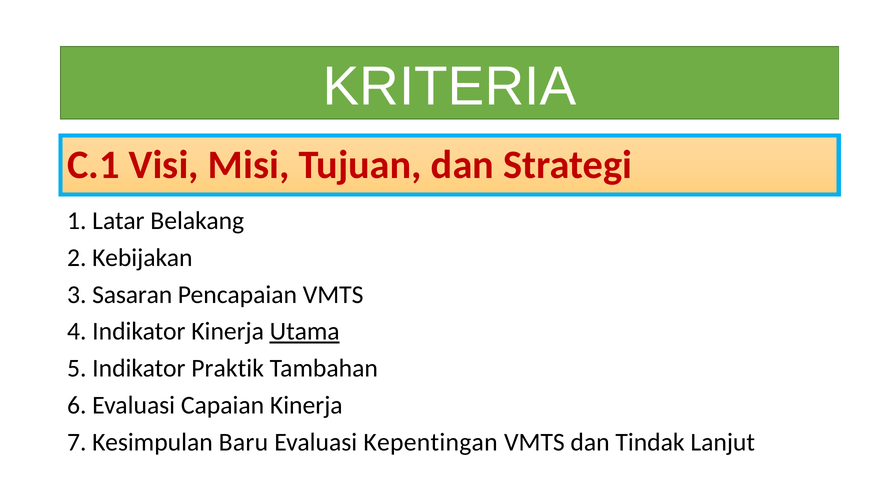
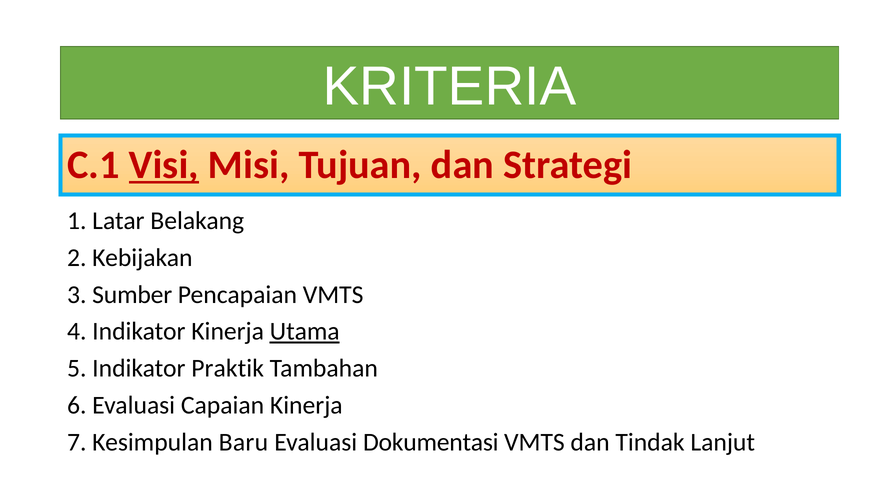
Visi underline: none -> present (164, 165)
Sasaran: Sasaran -> Sumber (132, 295)
Kepentingan: Kepentingan -> Dokumentasi (431, 442)
